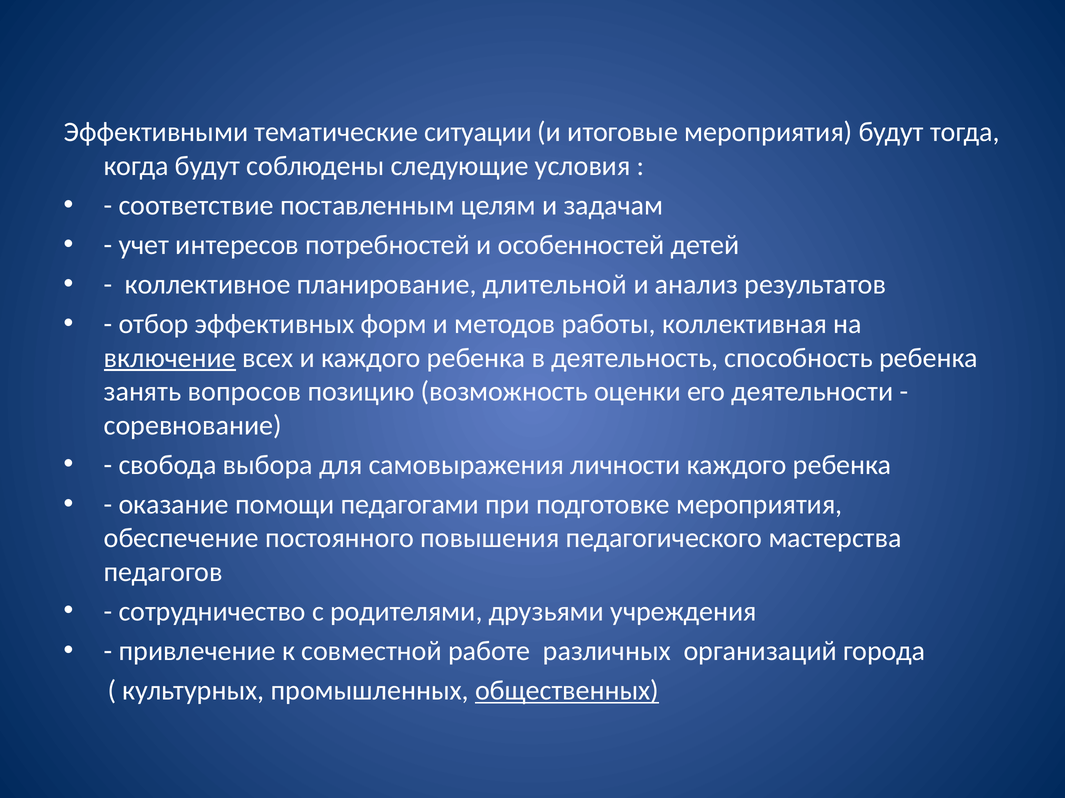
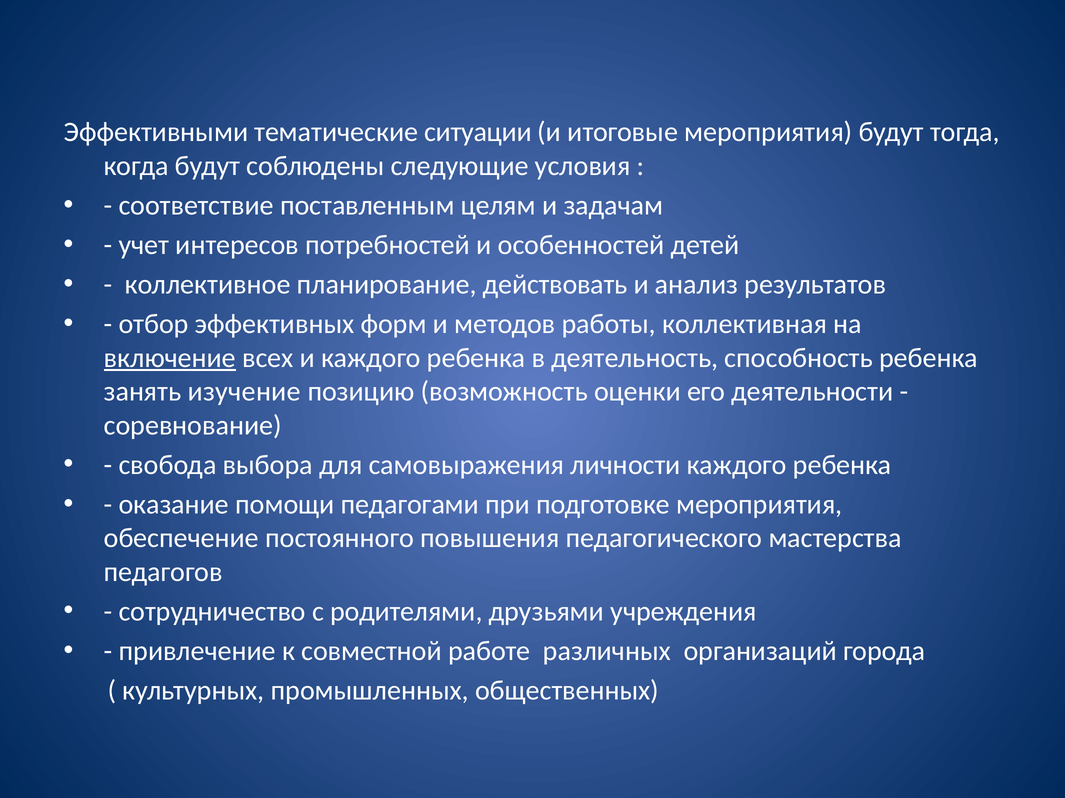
длительной: длительной -> действовать (555, 285)
вопросов: вопросов -> изучение (244, 392)
общественных underline: present -> none (567, 691)
